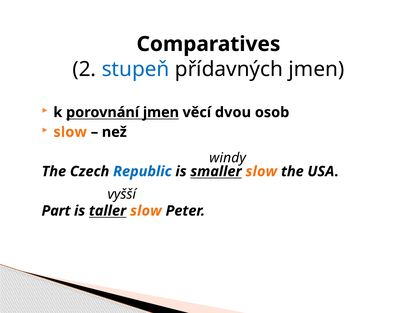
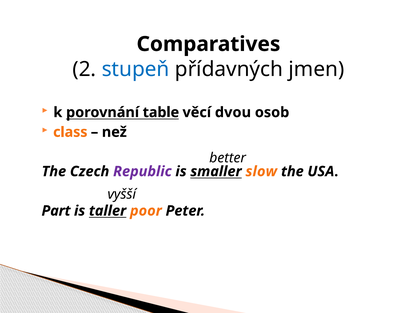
porovnání jmen: jmen -> table (161, 112)
slow: slow -> class (70, 132)
windy: windy -> better (228, 158)
Republic colour: blue -> purple (142, 171)
taller slow: slow -> poor (146, 211)
